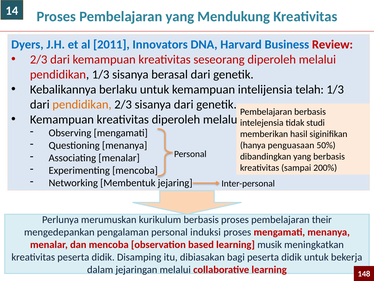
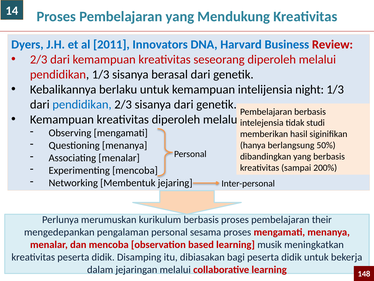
telah: telah -> night (310, 89)
pendidikan colour: orange -> blue (82, 104)
penguasaan: penguasaan -> berlangsung (291, 145)
induksi: induksi -> sesama (206, 232)
